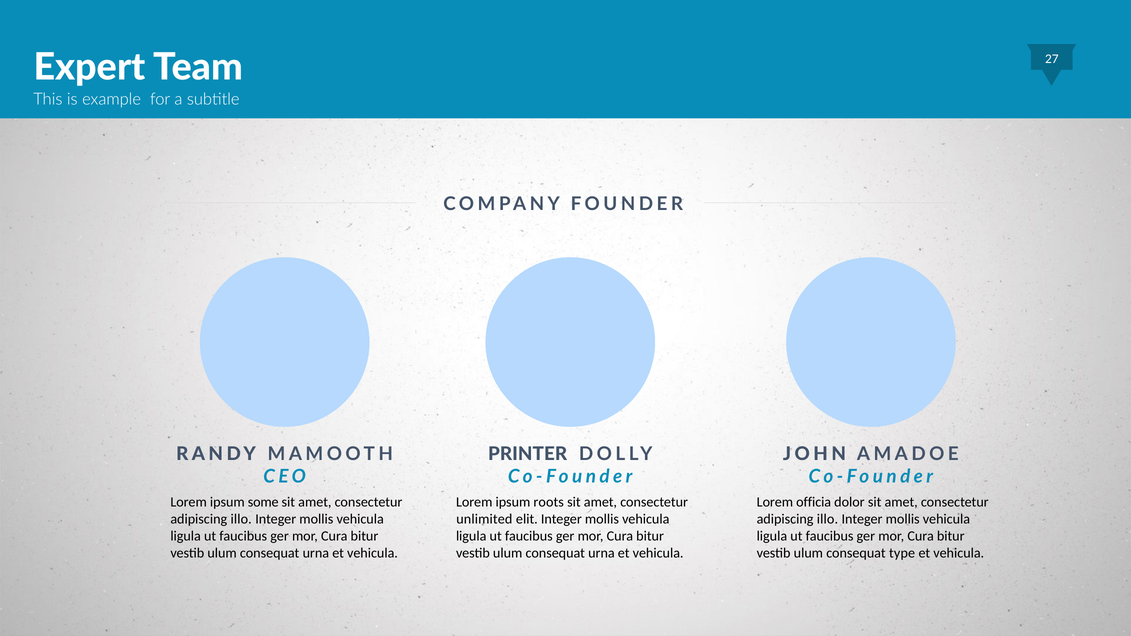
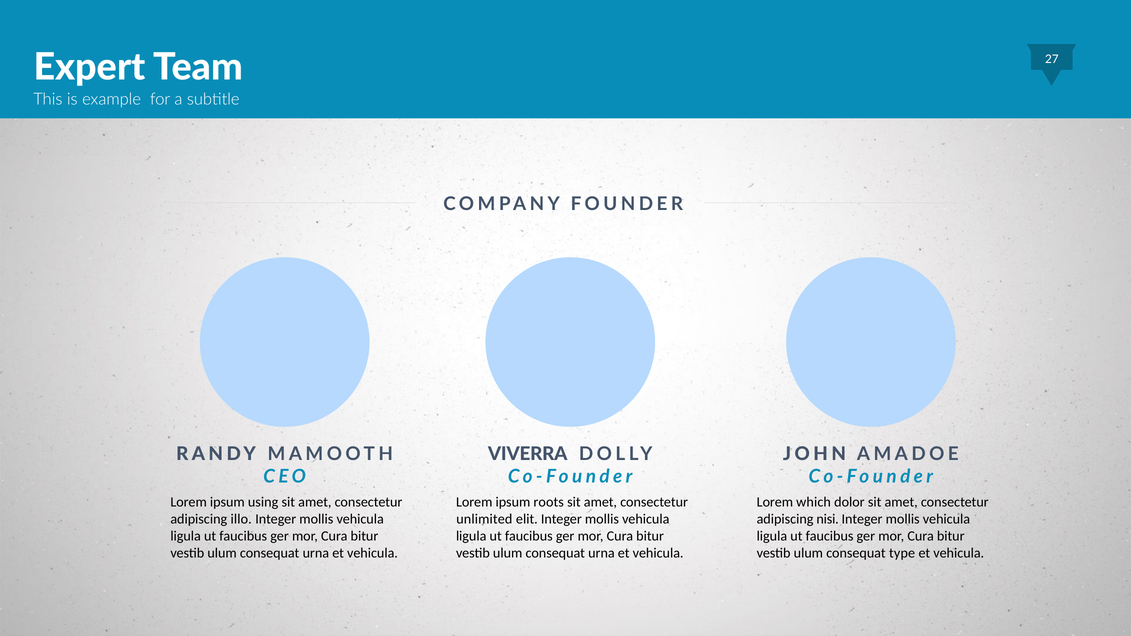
PRINTER: PRINTER -> VIVERRA (528, 454)
some: some -> using (263, 502)
officia: officia -> which (814, 502)
illo: illo -> nisi (828, 519)
